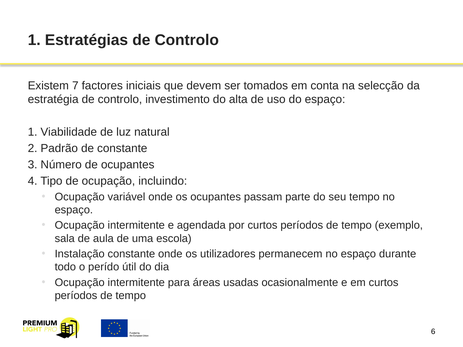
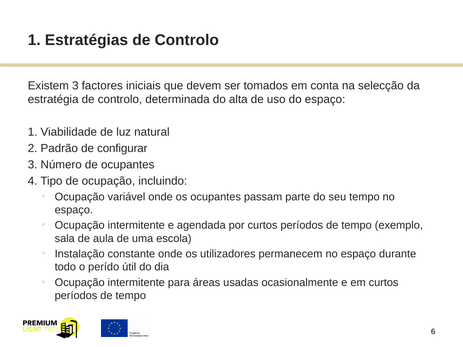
Existem 7: 7 -> 3 (75, 86)
investimento: investimento -> determinada (178, 99)
de constante: constante -> configurar (122, 148)
